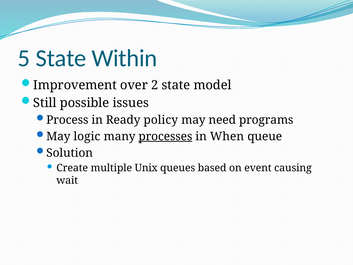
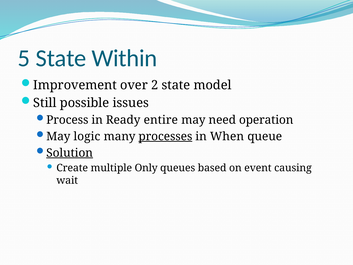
policy: policy -> entire (161, 120)
programs: programs -> operation (266, 120)
Solution underline: none -> present (70, 153)
Unix: Unix -> Only (146, 168)
